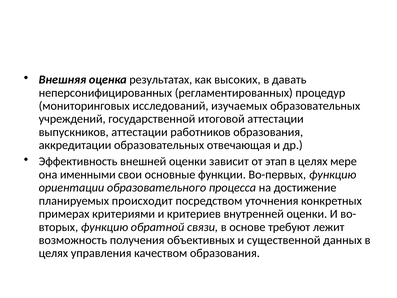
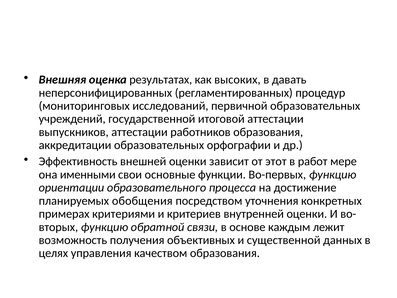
изучаемых: изучаемых -> первичной (239, 106)
отвечающая: отвечающая -> орфографии (239, 145)
этап: этап -> этот (276, 161)
целях: целях -> работ (313, 161)
происходит: происходит -> обобщения (142, 201)
требуют: требуют -> каждым (289, 227)
